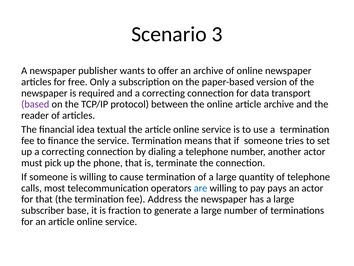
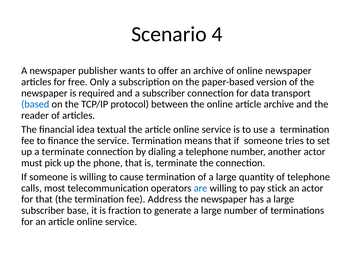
3: 3 -> 4 (217, 34)
and a correcting: correcting -> subscriber (164, 93)
based colour: purple -> blue (35, 104)
up a correcting: correcting -> terminate (63, 152)
pays: pays -> stick (277, 188)
